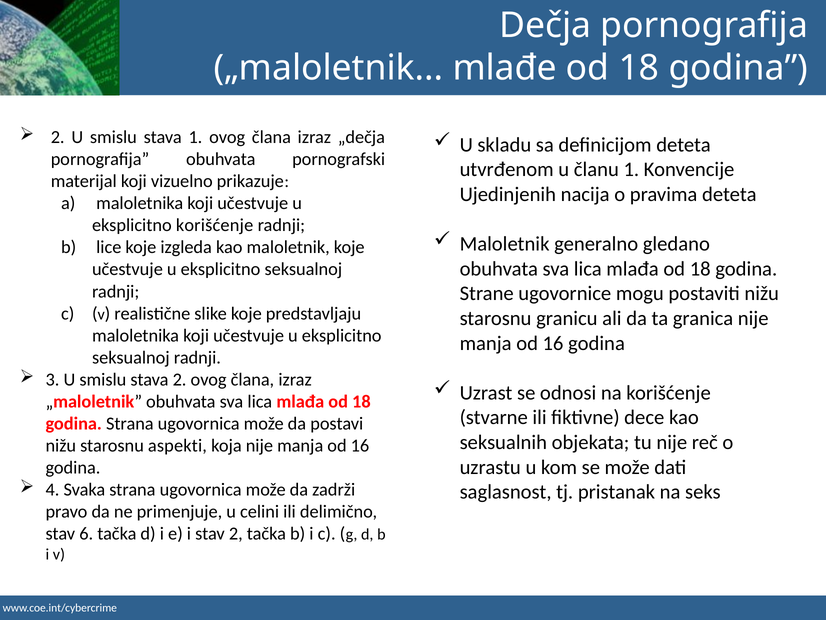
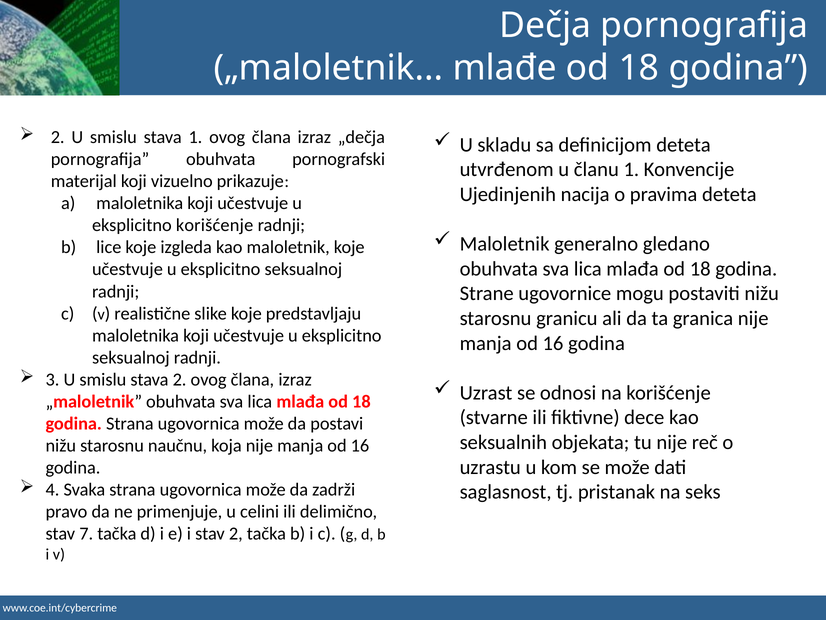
aspekti: aspekti -> naučnu (178, 445)
6: 6 -> 7 (86, 533)
